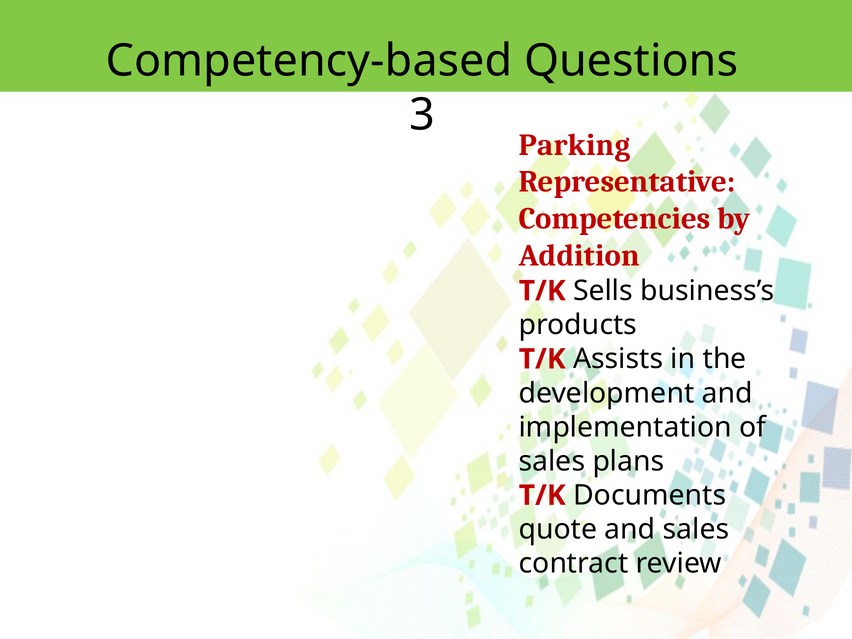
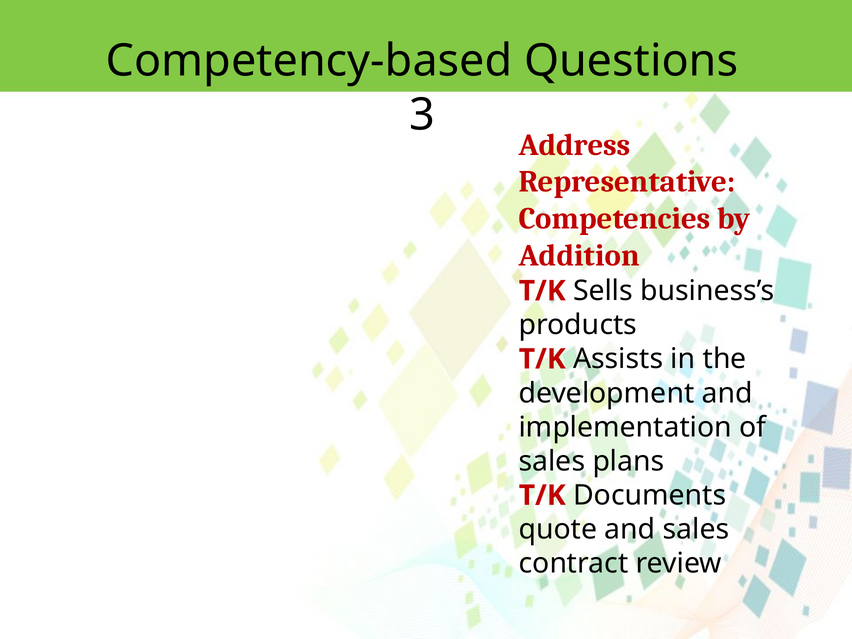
Parking: Parking -> Address (575, 145)
